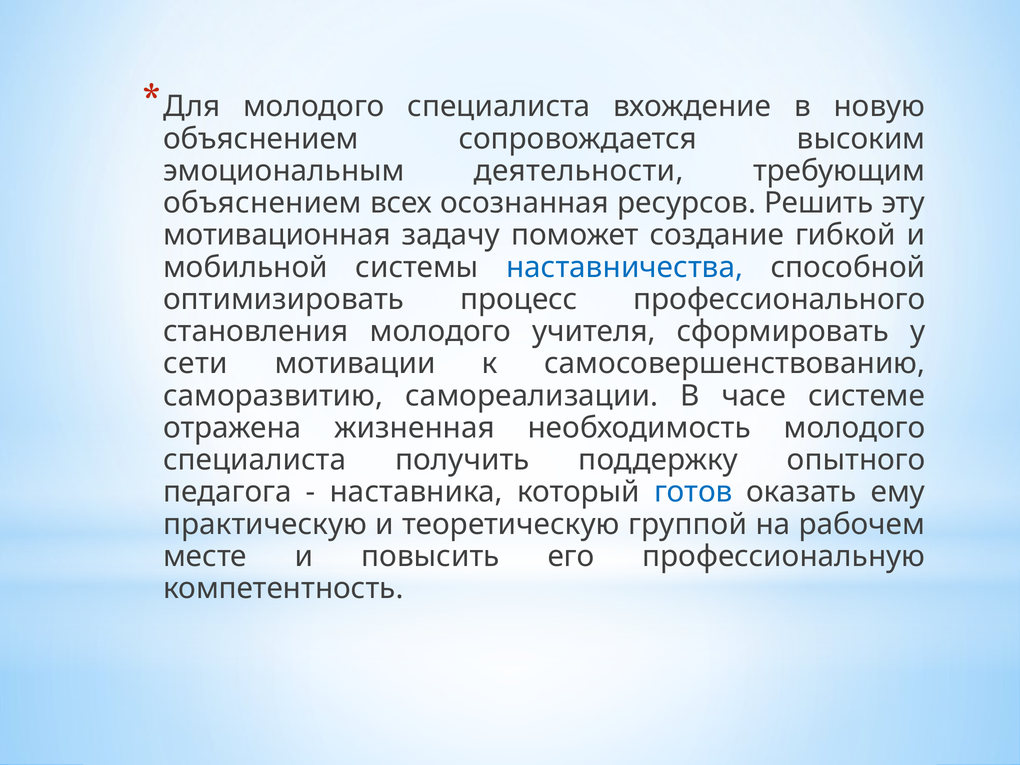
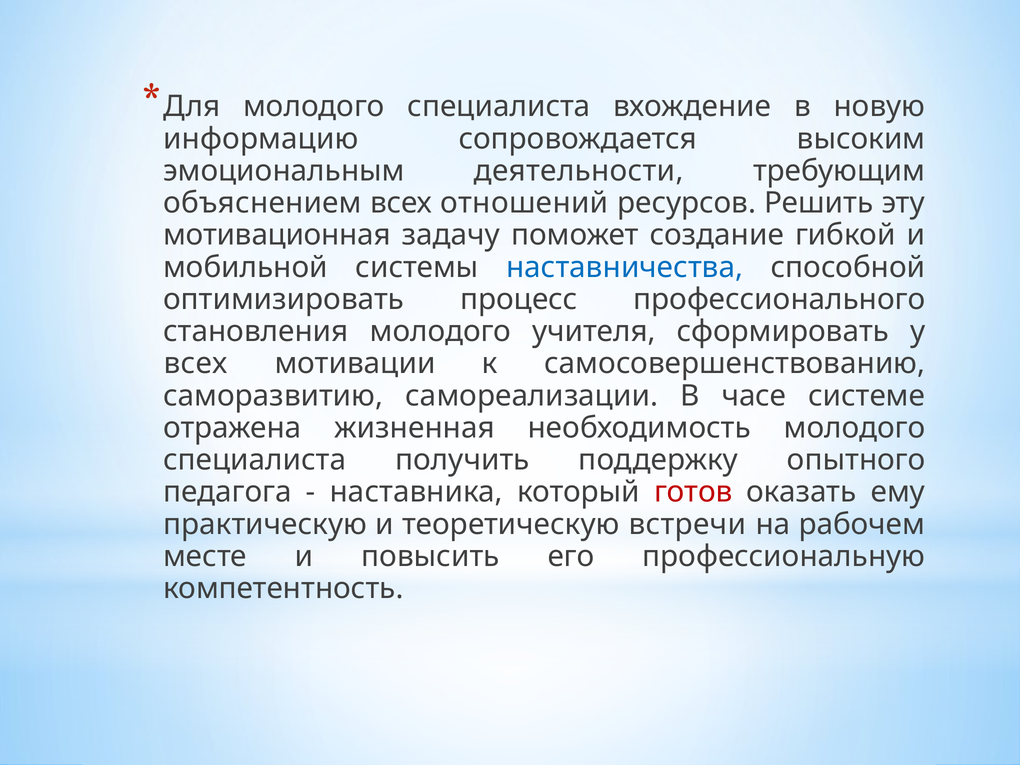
объяснением: объяснением -> информацию (261, 139)
осознанная: осознанная -> отношений (524, 203)
сети: сети -> всех (196, 364)
готов colour: blue -> red (693, 492)
группой: группой -> встречи (687, 524)
